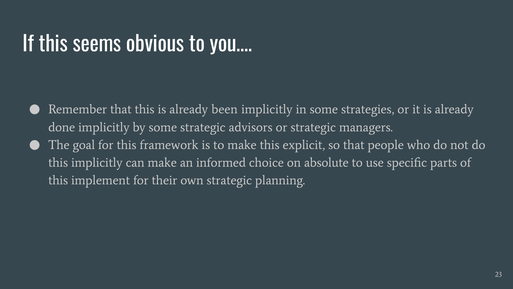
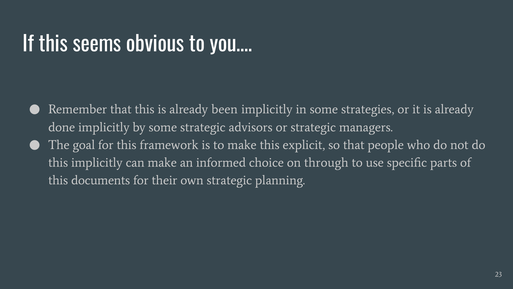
absolute: absolute -> through (326, 162)
implement: implement -> documents (101, 180)
